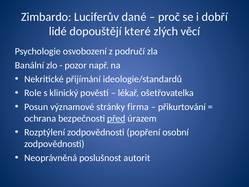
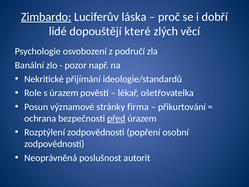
Zimbardo underline: none -> present (46, 17)
dané: dané -> láska (134, 17)
s klinický: klinický -> úrazem (64, 93)
